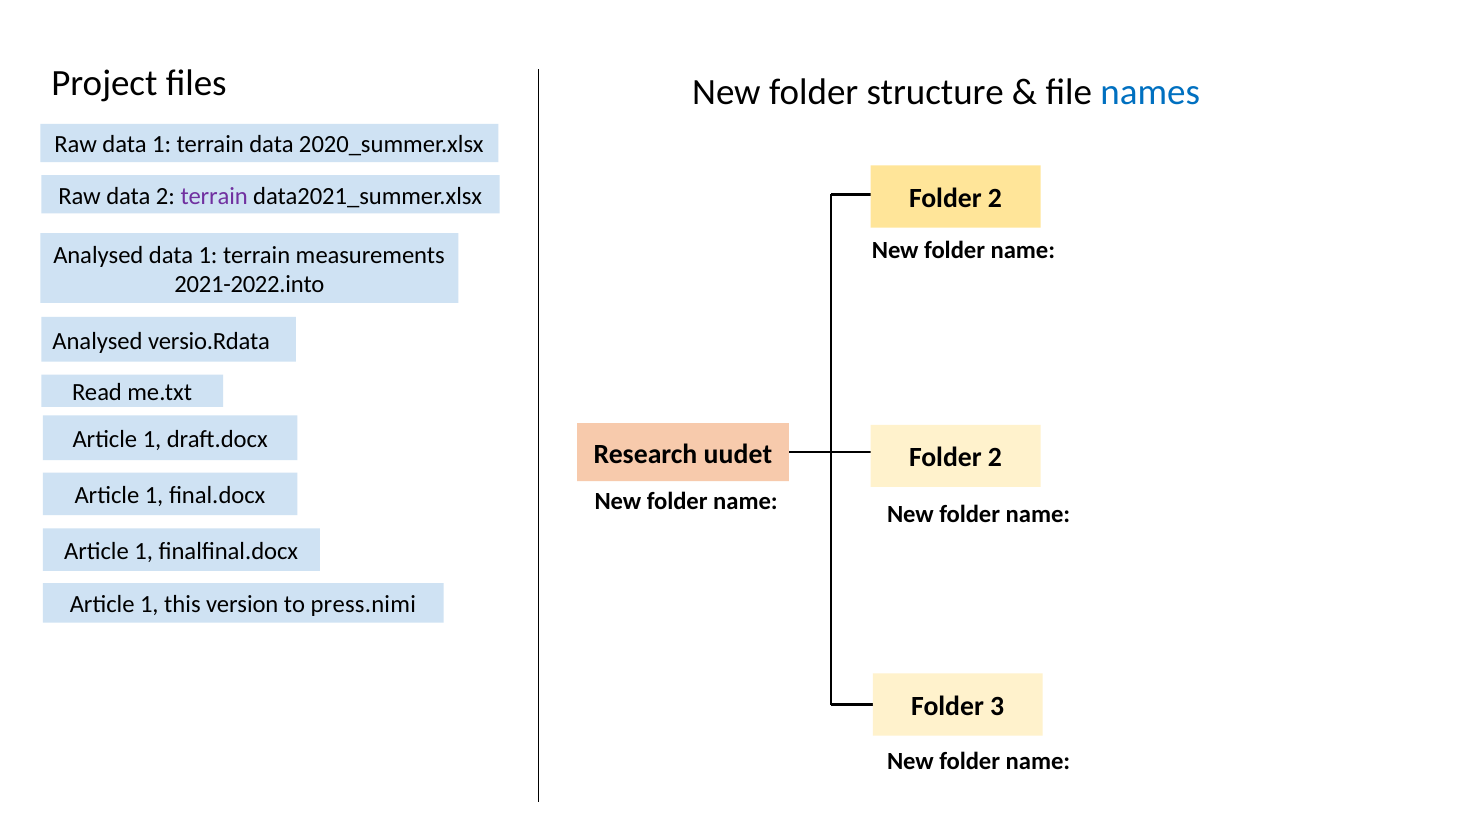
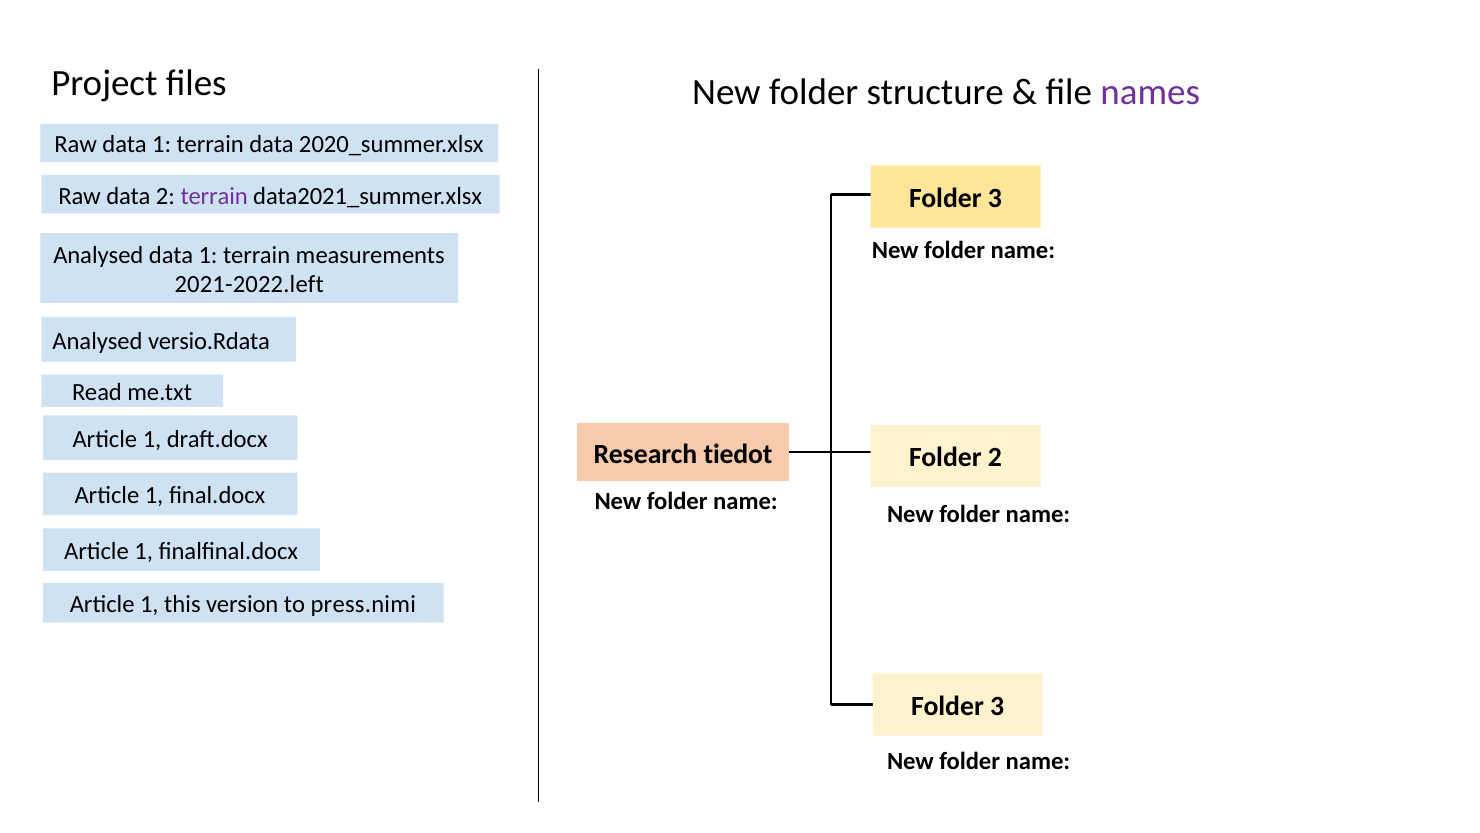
names colour: blue -> purple (1150, 92)
2: 2 -> 3 (995, 198)
2021-2022.into: 2021-2022.into -> 2021-2022.left (249, 284)
uudet: uudet -> tiedot (738, 454)
